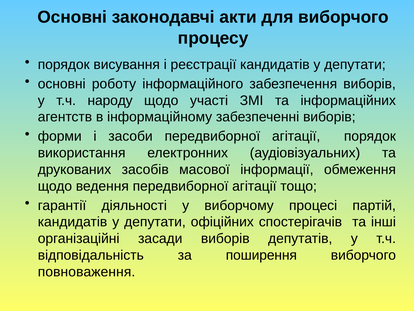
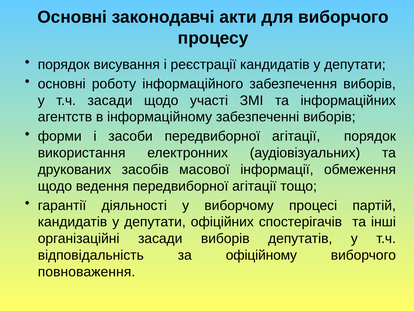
т.ч народу: народу -> засади (110, 100)
поширення: поширення -> офіційному (261, 255)
